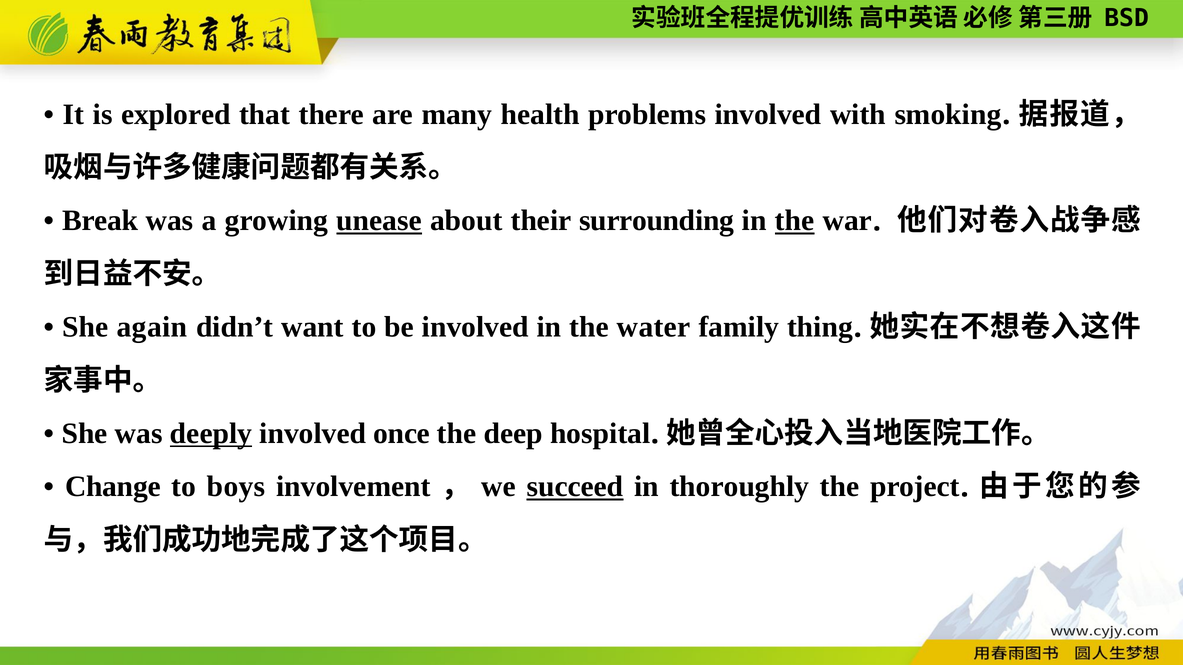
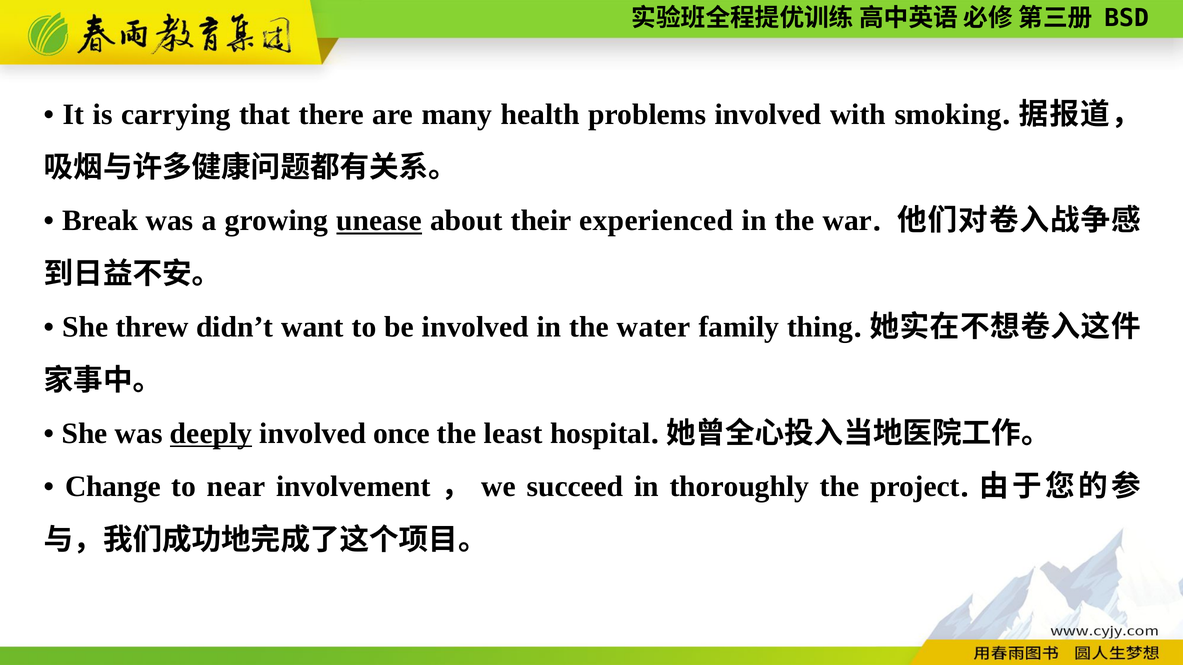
explored: explored -> carrying (176, 114)
surrounding: surrounding -> experienced (656, 221)
the underline: present -> none (795, 221)
again: again -> threw (152, 327)
deep: deep -> least (513, 434)
boys: boys -> near (236, 487)
succeed underline: present -> none (575, 487)
